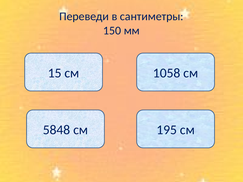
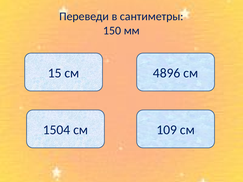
1058: 1058 -> 4896 (167, 73)
5848: 5848 -> 1504 (57, 130)
195: 195 -> 109 (167, 130)
